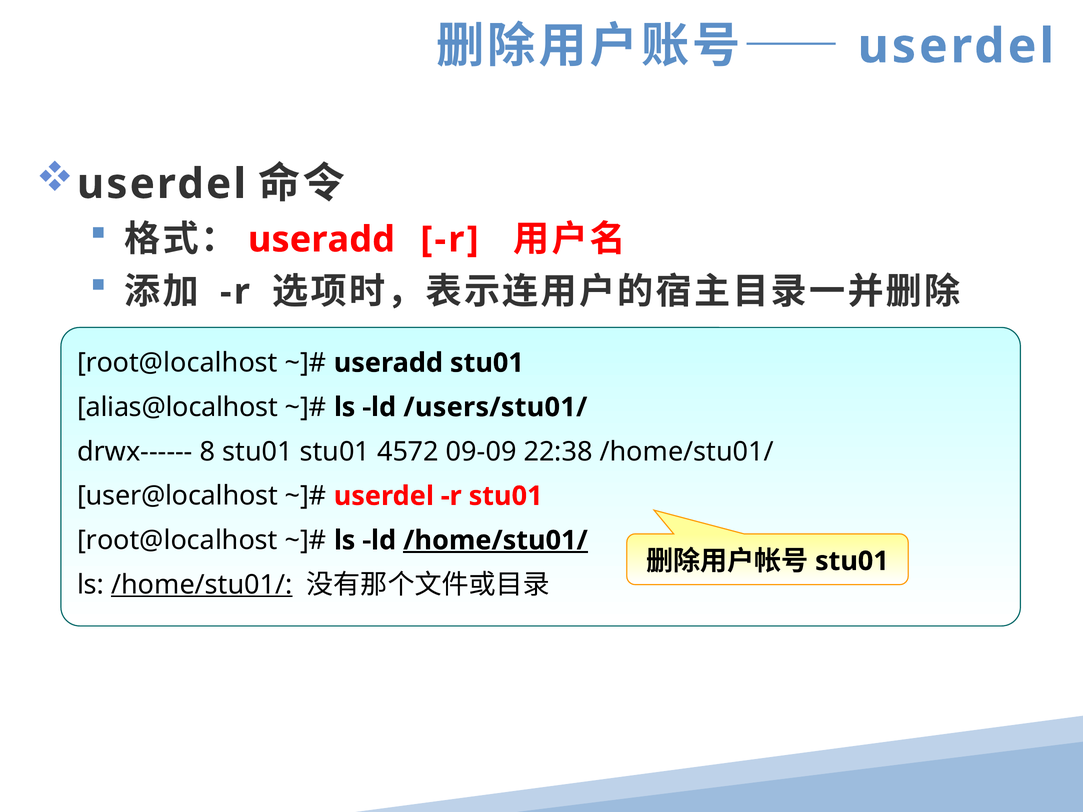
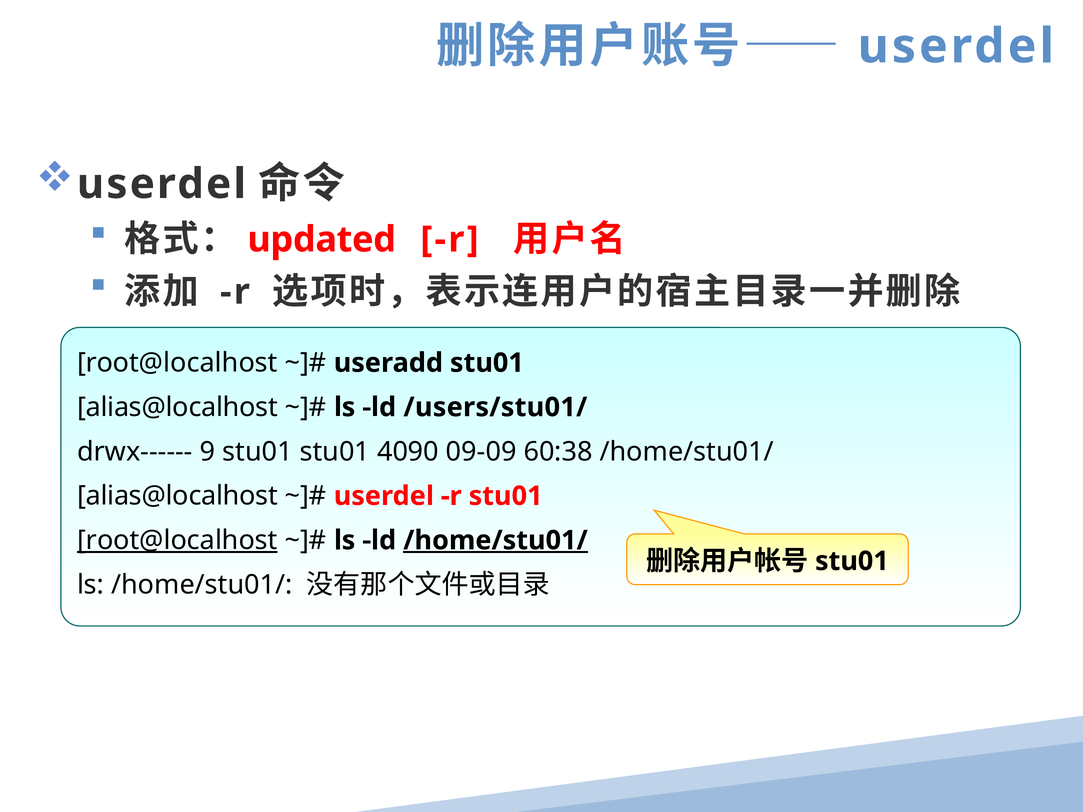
useradd: useradd -> updated (322, 240)
8: 8 -> 9 (208, 452)
4572: 4572 -> 4090 (408, 452)
22:38: 22:38 -> 60:38 (558, 452)
user@localhost: user@localhost -> alias@localhost (177, 496)
root@localhost underline: none -> present (177, 541)
/home/stu01/ underline: present -> none (202, 585)
